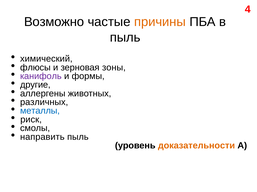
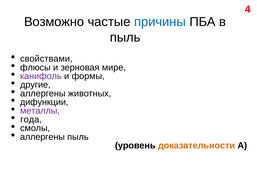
причины colour: orange -> blue (160, 22)
химический: химический -> свойствами (46, 59)
зоны: зоны -> мире (114, 68)
различных: различных -> дифункции (44, 103)
металлы colour: blue -> purple (40, 111)
риск: риск -> года (31, 120)
направить: направить -> аллергены (42, 137)
